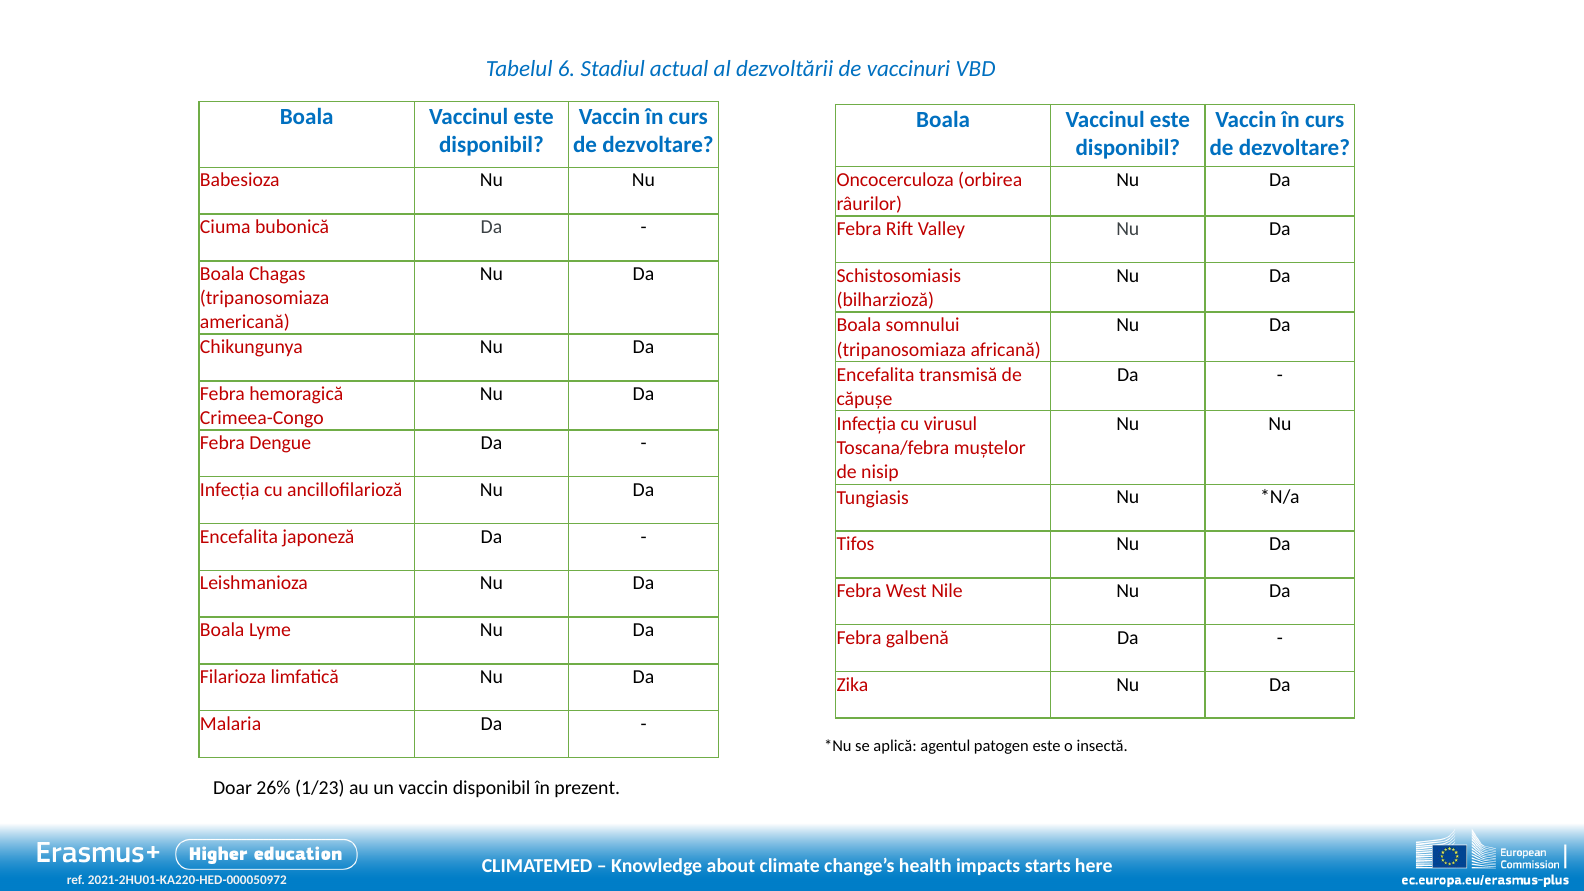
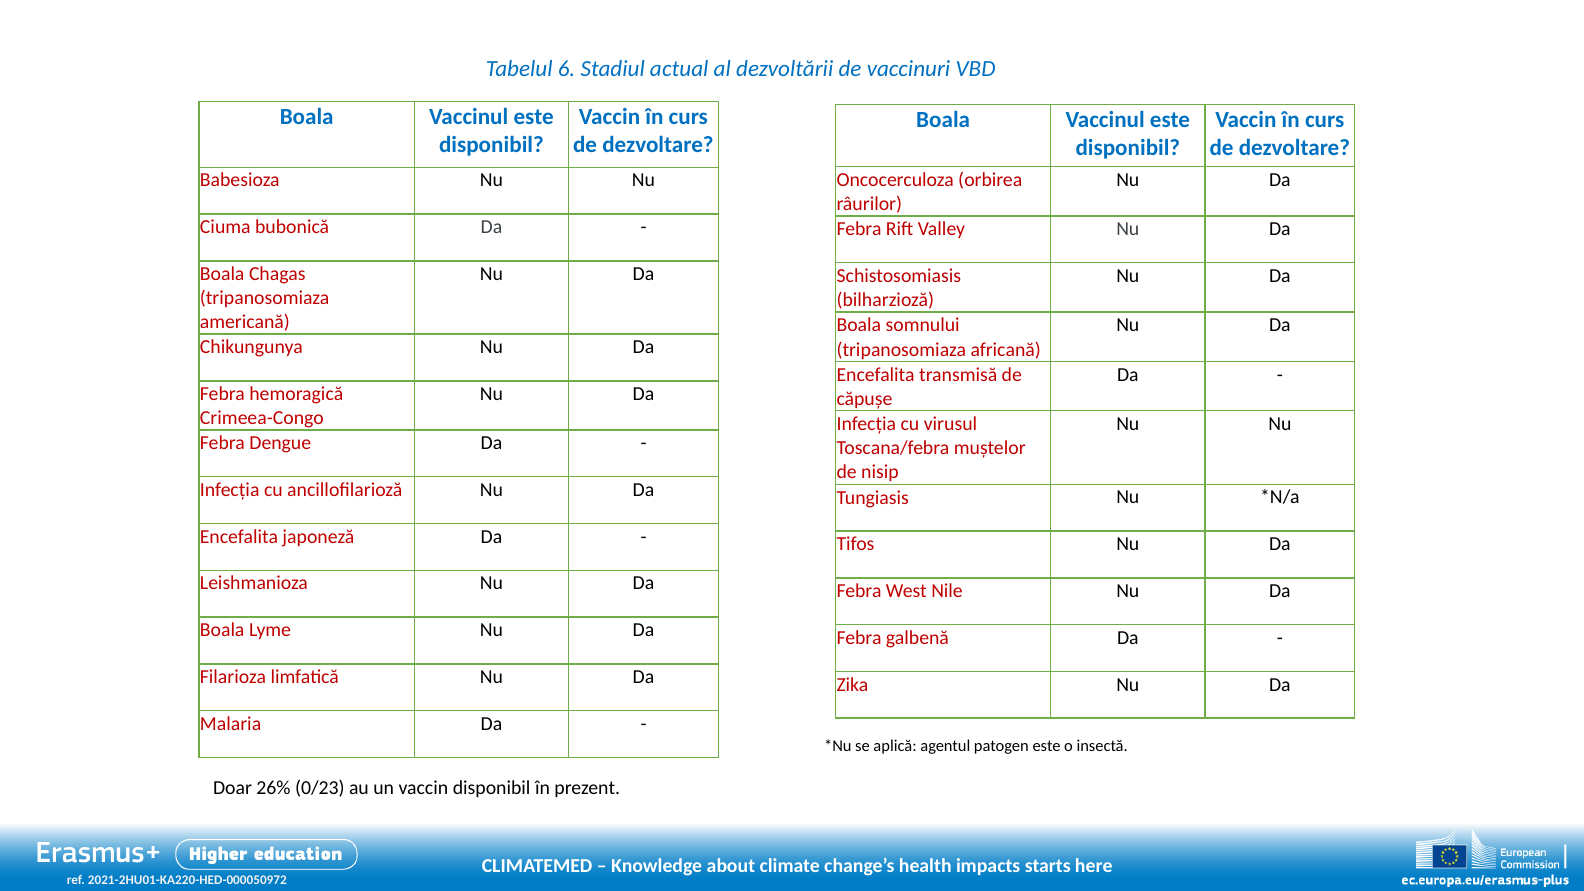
1/23: 1/23 -> 0/23 (320, 788)
